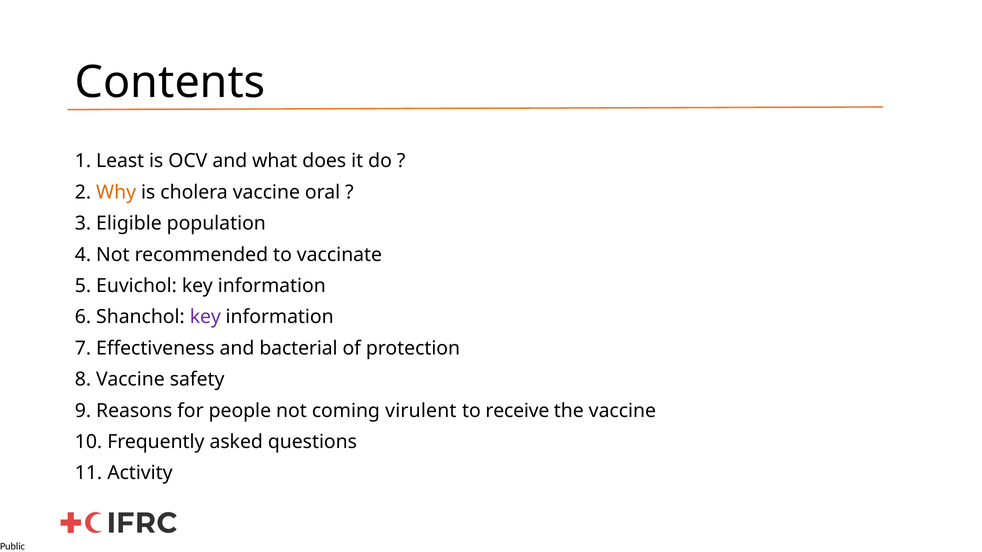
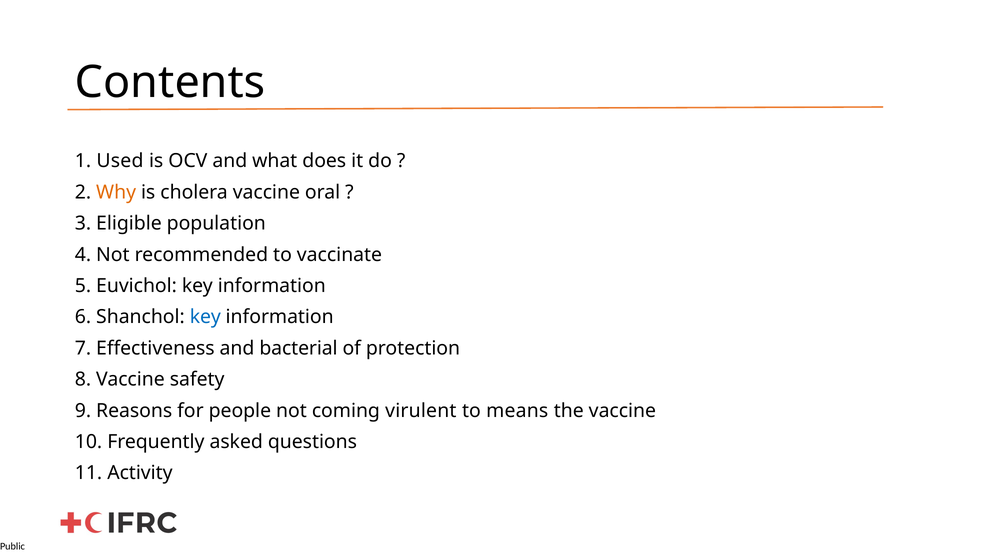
Least: Least -> Used (120, 161)
key colour: purple -> blue (205, 317)
receive: receive -> means (517, 411)
